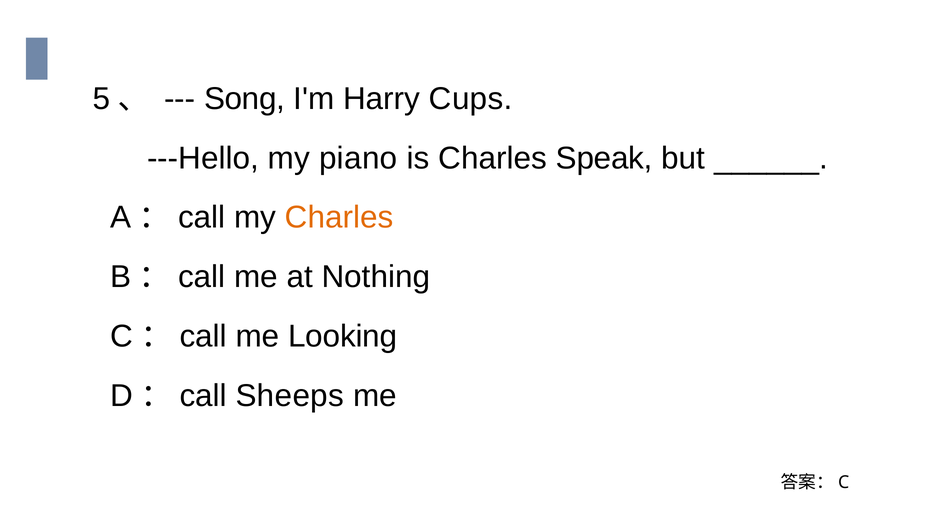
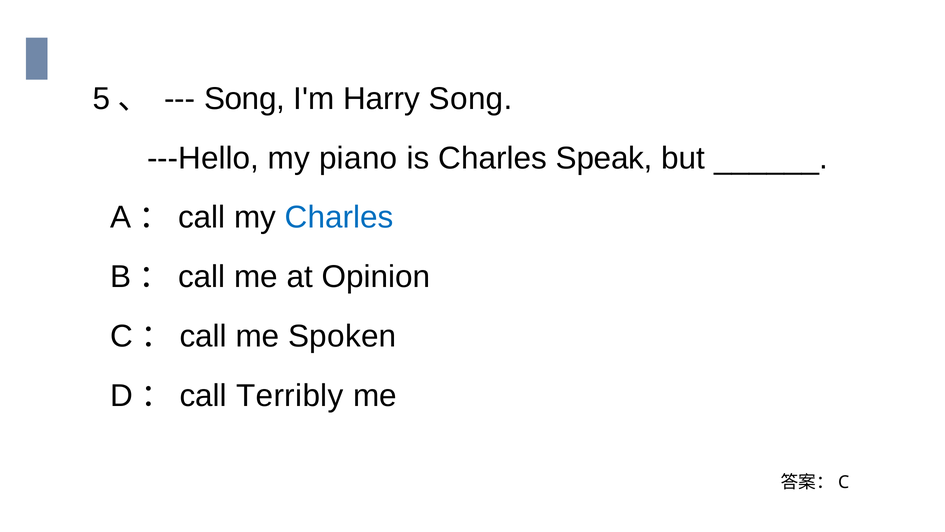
Harry Cups: Cups -> Song (471, 99)
Charles colour: orange -> blue (339, 217)
Nothing: Nothing -> Opinion (376, 277)
Looking: Looking -> Spoken (342, 336)
Sheeps: Sheeps -> Terribly (290, 395)
